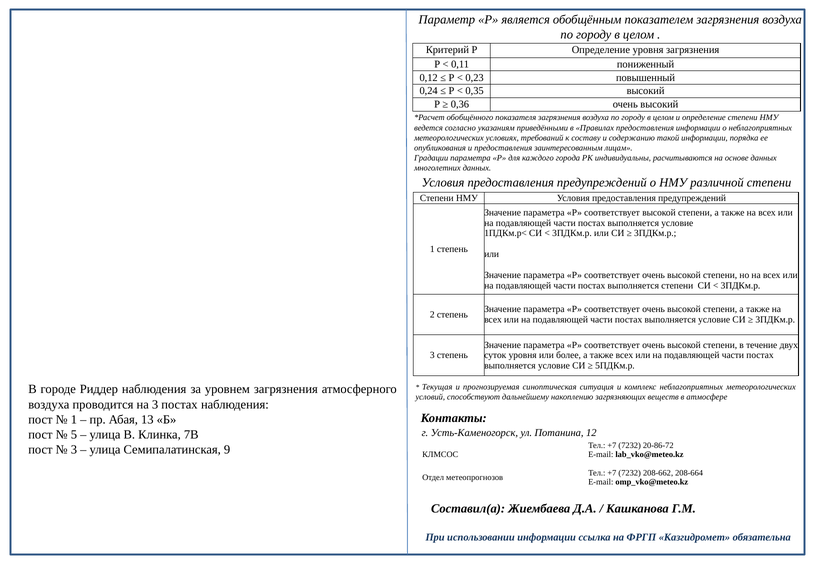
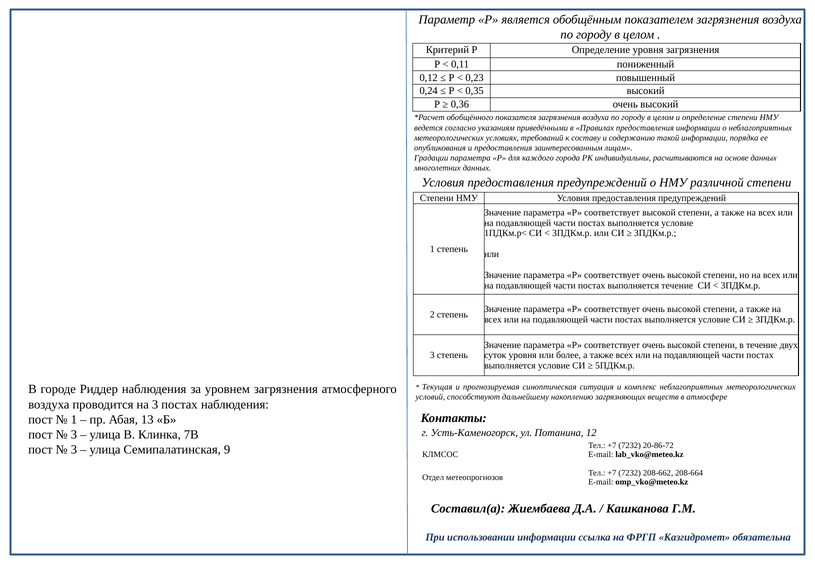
выполняется степени: степени -> течение (677, 286)
5: 5 -> 3 (74, 435)
